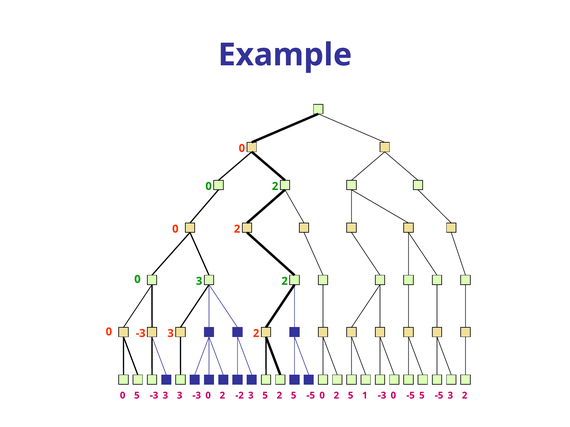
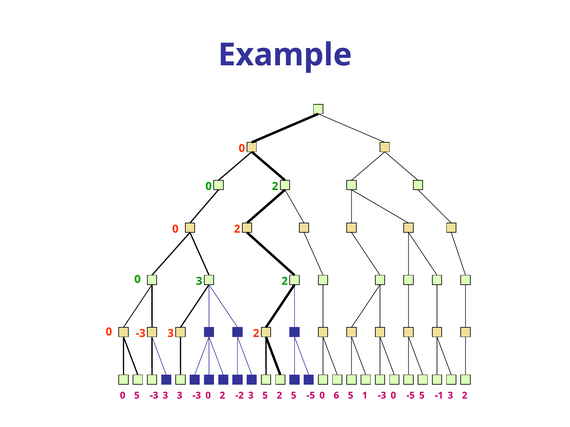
2: 2 -> 6 (336, 396)
-5: -5 -> -1 (439, 396)
